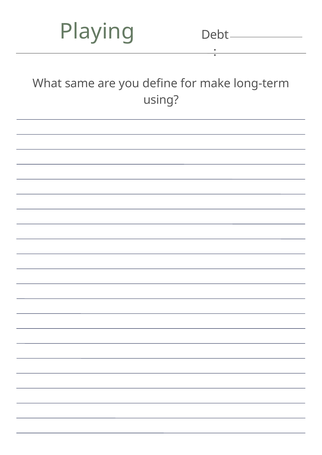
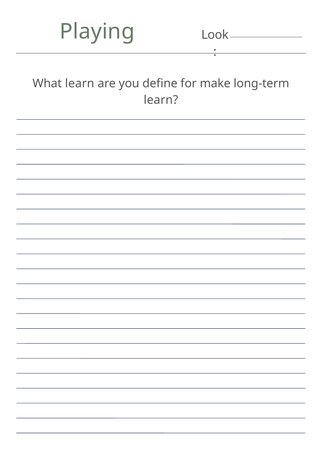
Debt: Debt -> Look (215, 35)
What same: same -> learn (80, 84)
using: using -> learn (161, 100)
